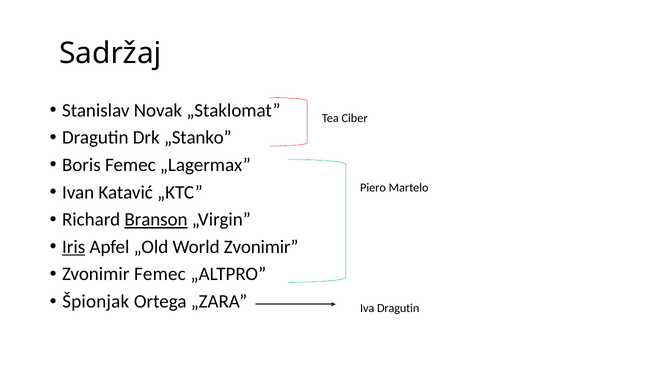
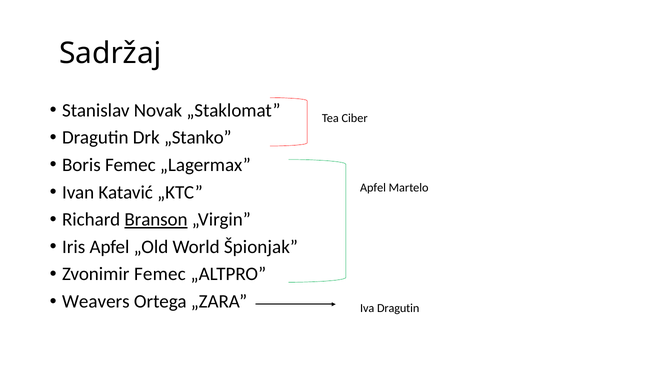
Piero: Piero -> Apfel (373, 188)
Iris underline: present -> none (74, 247)
World Zvonimir: Zvonimir -> Špionjak (261, 247)
Špionjak: Špionjak -> Weavers (96, 302)
